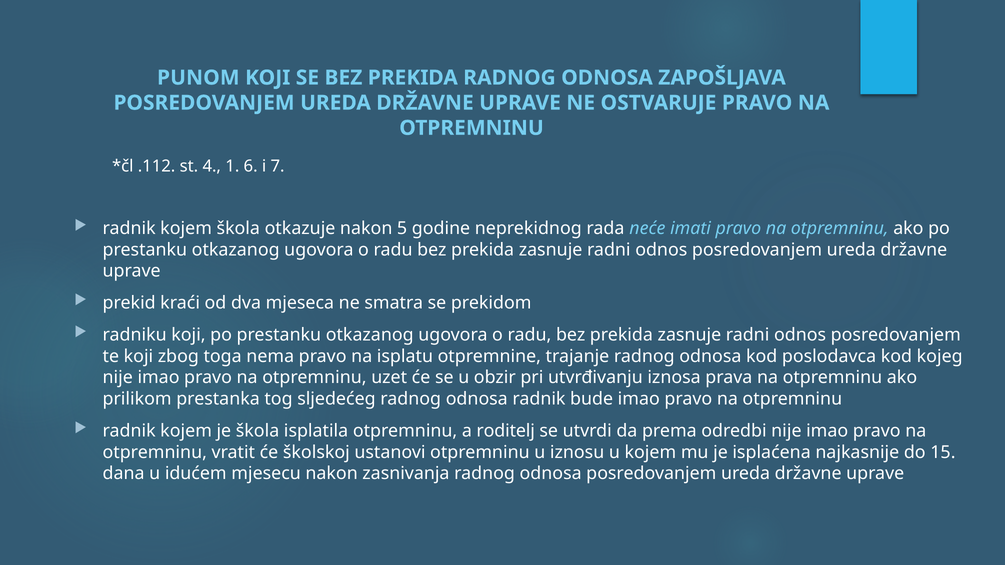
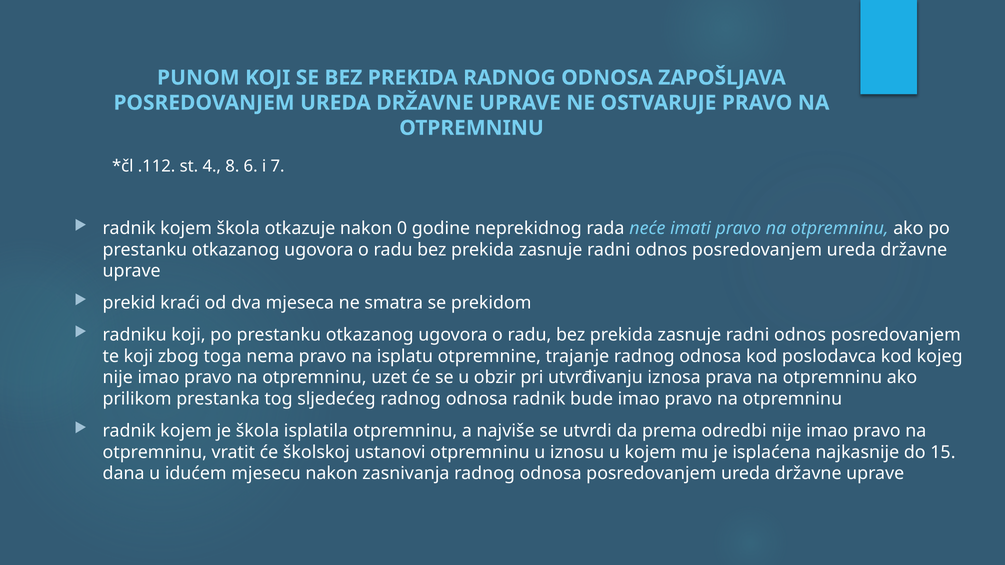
1: 1 -> 8 (232, 167)
5: 5 -> 0 (402, 228)
roditelj: roditelj -> najviše (506, 431)
